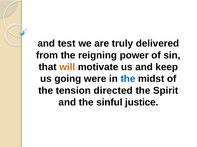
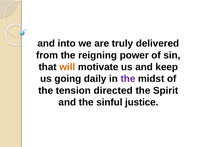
test: test -> into (67, 44)
were: were -> daily (95, 79)
the colour: blue -> purple (128, 79)
